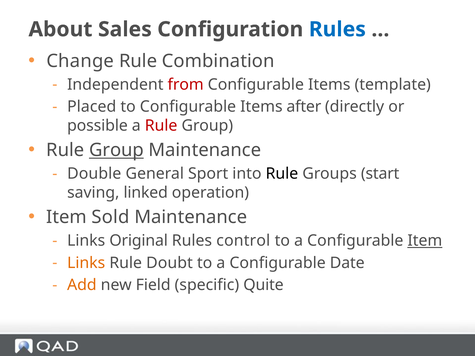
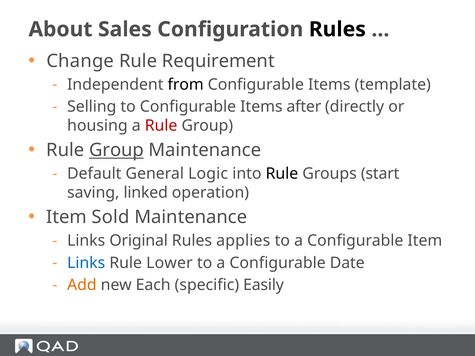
Rules colour: blue -> black (337, 29)
Combination: Combination -> Requirement (218, 61)
from colour: red -> black (186, 85)
Placed: Placed -> Selling (92, 107)
possible: possible -> housing (97, 126)
Double: Double -> Default (94, 174)
Sport: Sport -> Logic (208, 174)
control: control -> applies (243, 241)
Item underline: present -> none (425, 241)
Links colour: orange -> blue (86, 263)
Doubt: Doubt -> Lower (169, 263)
Field: Field -> Each (153, 285)
Quite: Quite -> Easily (263, 285)
